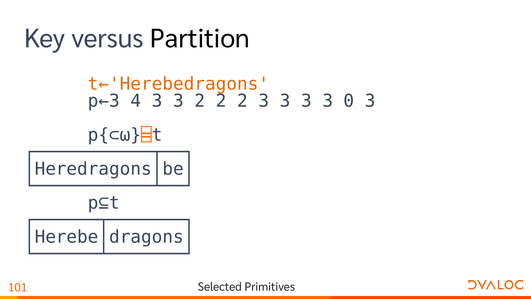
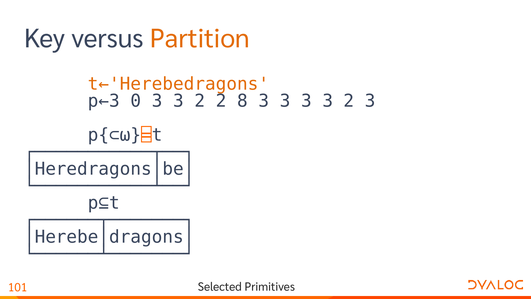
Partition colour: black -> orange (200, 39)
4: 4 -> 0 (136, 101)
2 2 2: 2 -> 8 (242, 101)
3 3 3 0: 0 -> 2 (349, 101)
